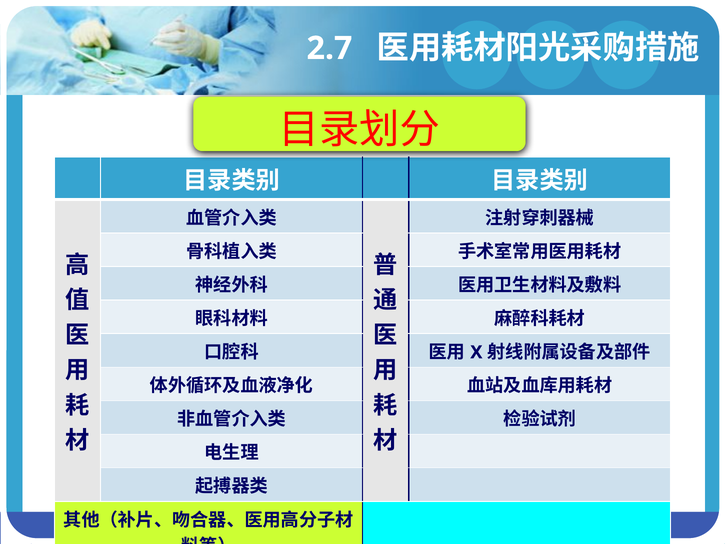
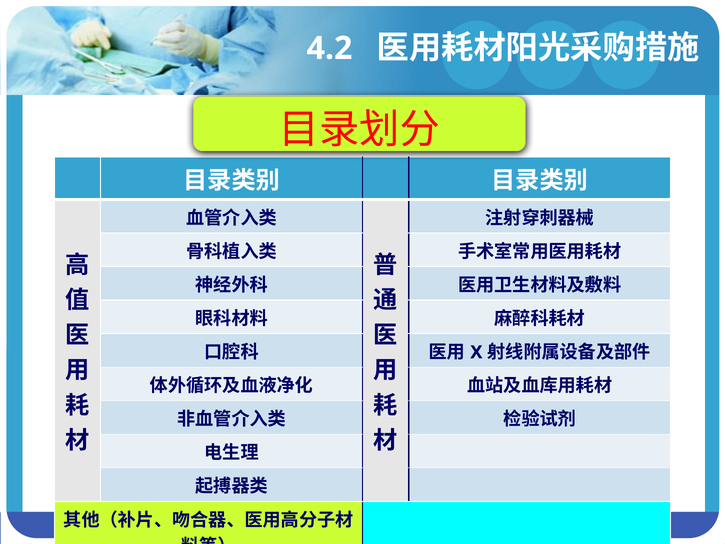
2.7: 2.7 -> 4.2 (329, 48)
